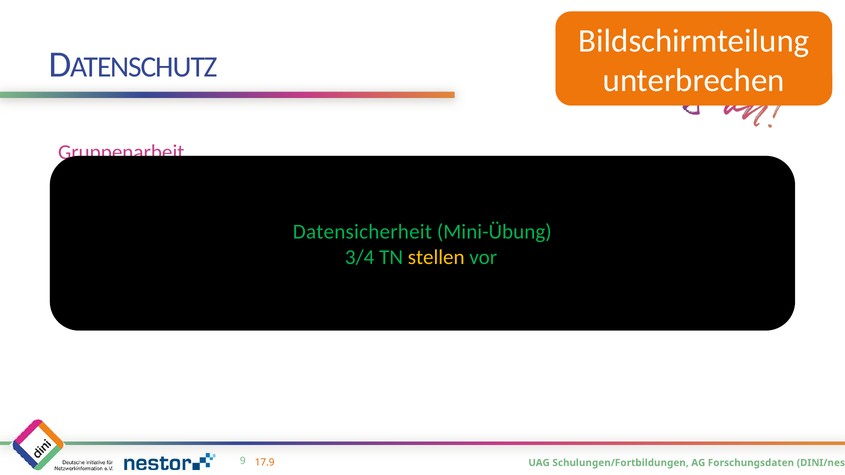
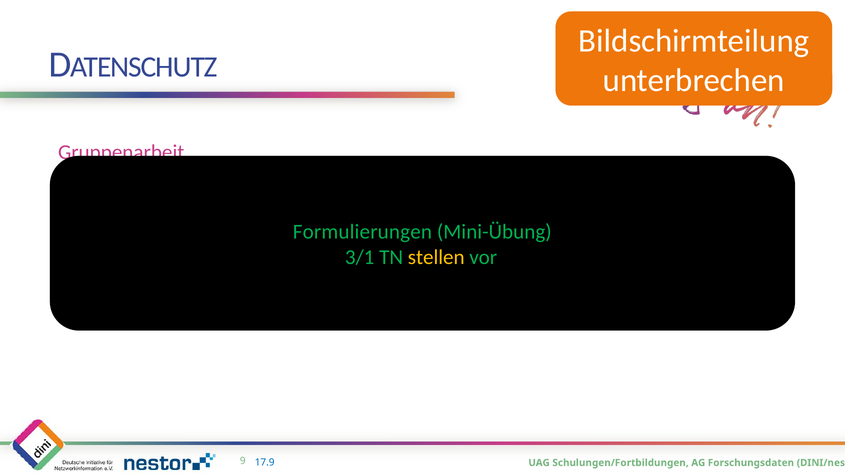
Datensicherheit: Datensicherheit -> Formulierungen (362, 232)
3/4: 3/4 -> 3/1 (360, 258)
17.9 colour: orange -> blue (265, 463)
